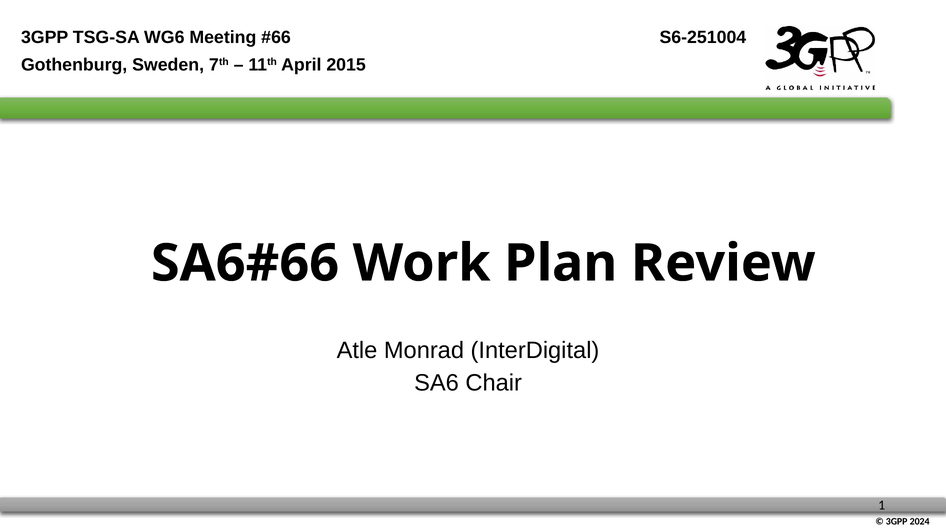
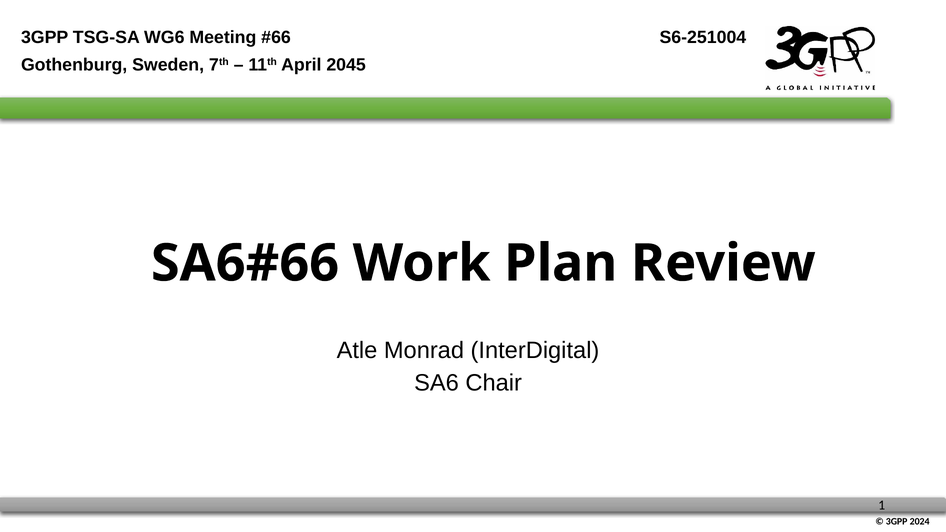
2015: 2015 -> 2045 (346, 65)
